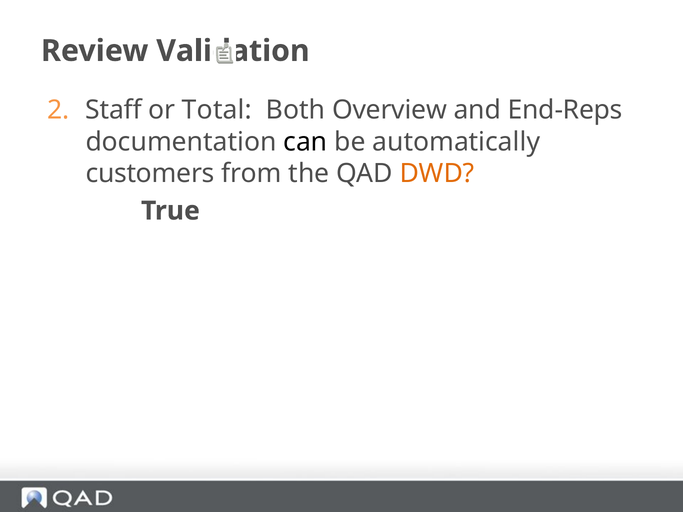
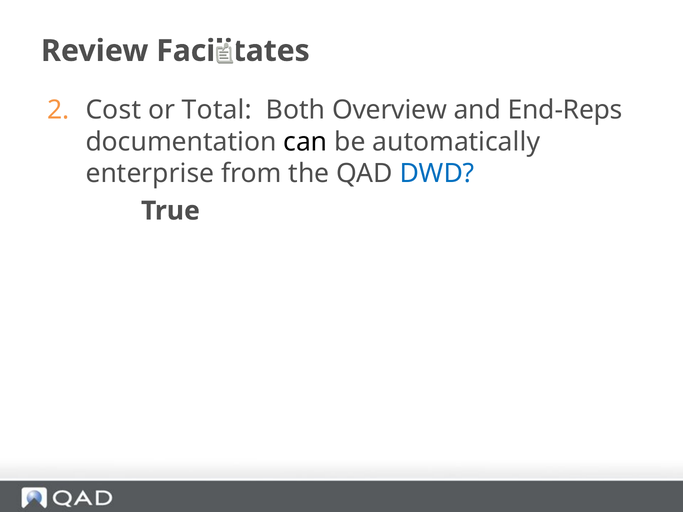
Validation: Validation -> Facilitates (233, 51)
Staff: Staff -> Cost (113, 110)
customers: customers -> enterprise (150, 174)
DWD colour: orange -> blue (437, 174)
